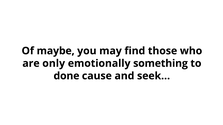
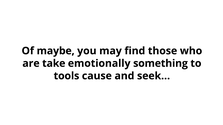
only: only -> take (54, 64)
done: done -> tools (66, 76)
